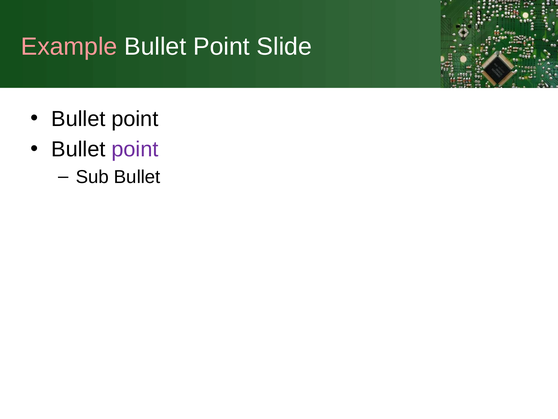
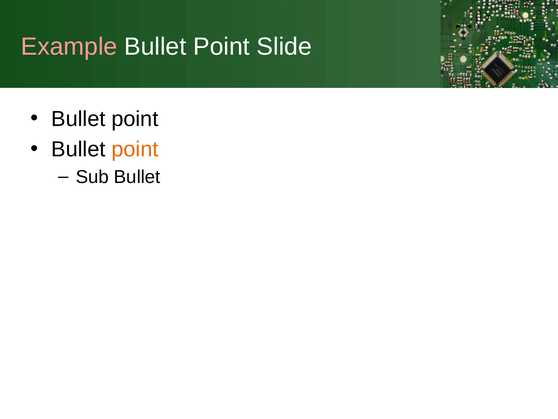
point colour: purple -> orange (135, 149)
